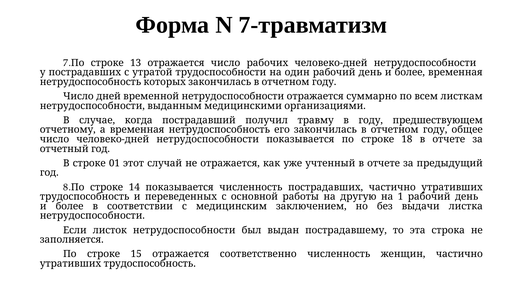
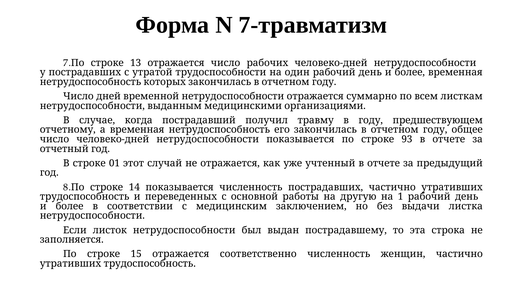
18: 18 -> 93 (407, 139)
